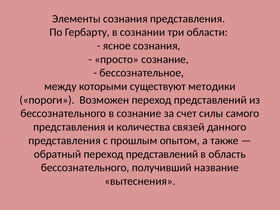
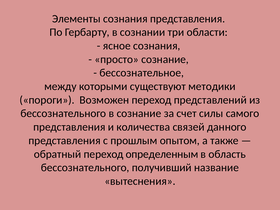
обратный переход представлений: представлений -> определенным (162, 154)
